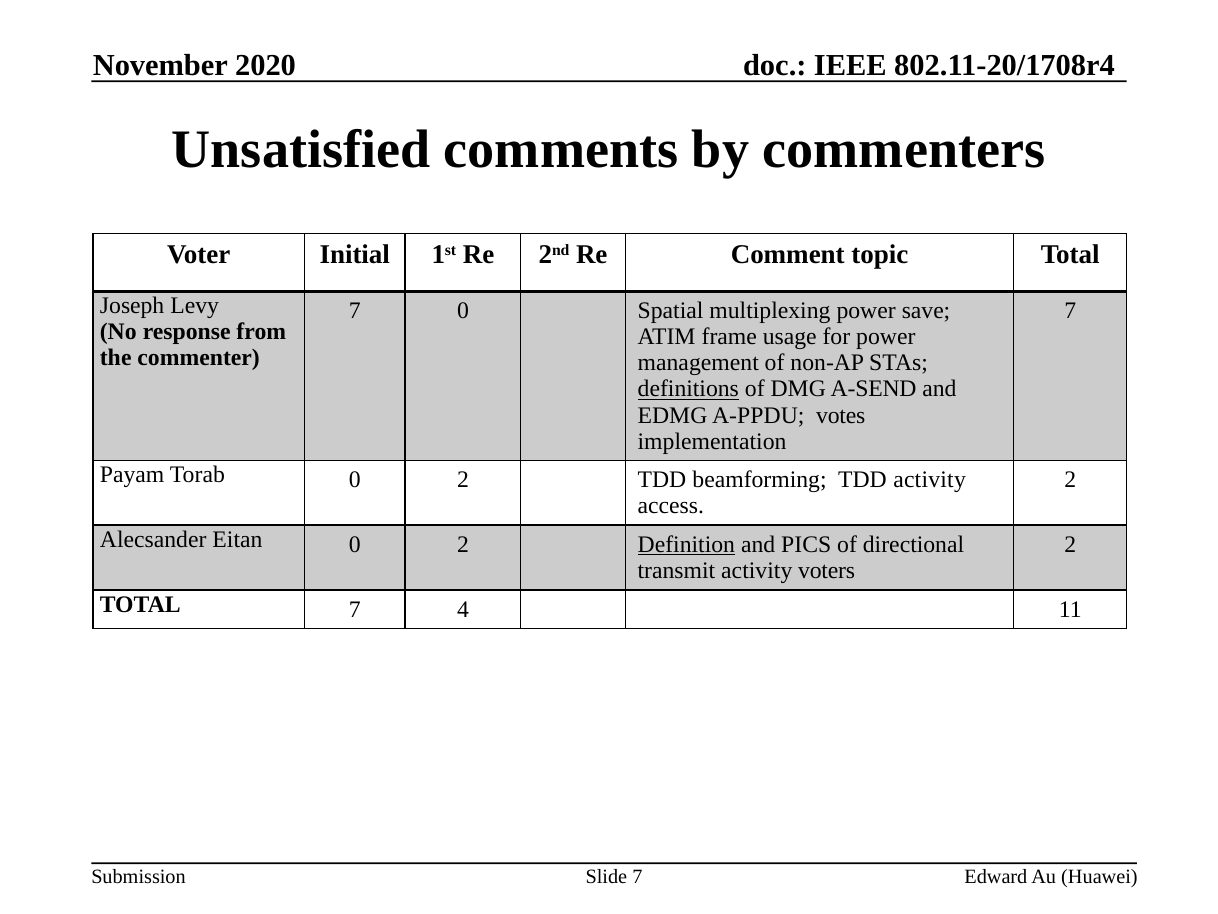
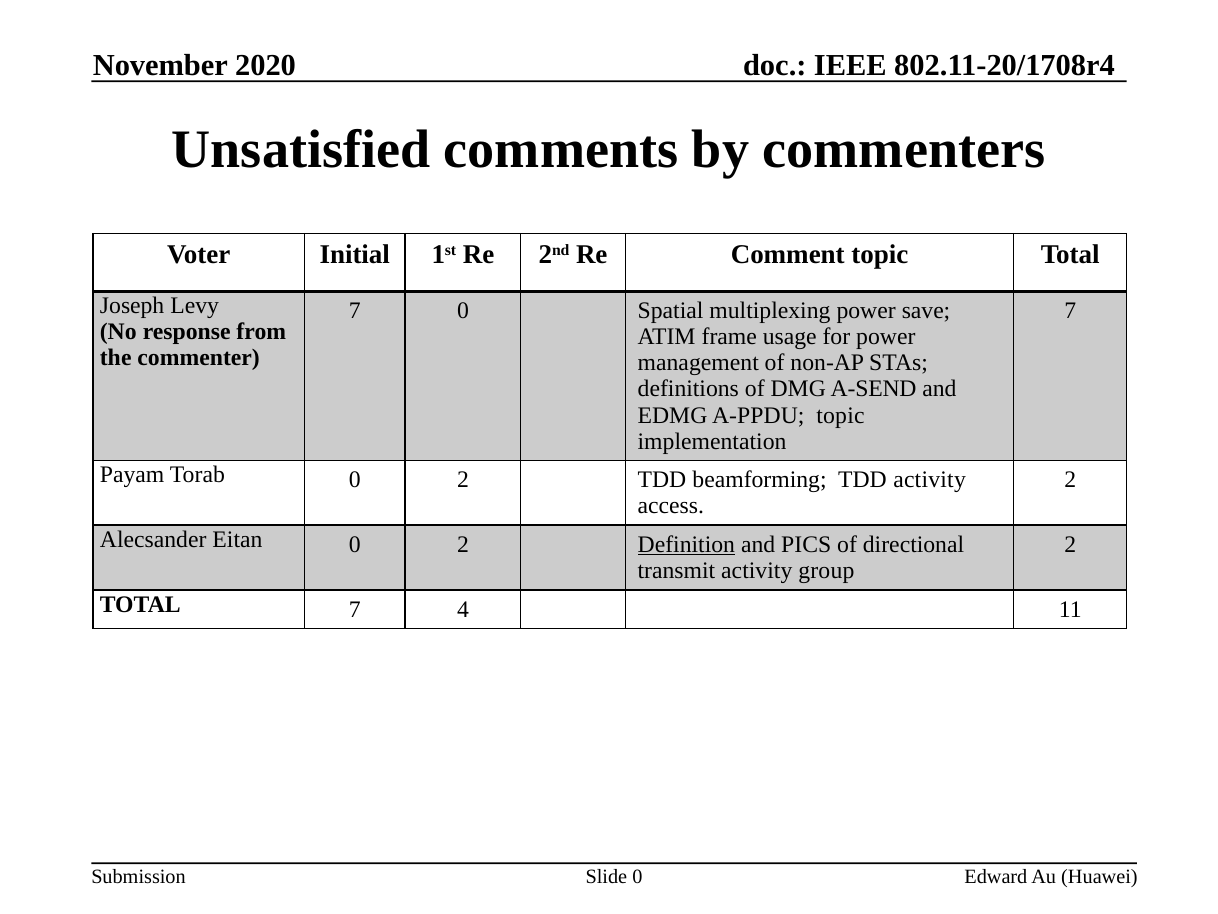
definitions underline: present -> none (688, 389)
A-PPDU votes: votes -> topic (840, 415)
voters: voters -> group (826, 570)
Slide 7: 7 -> 0 (637, 876)
